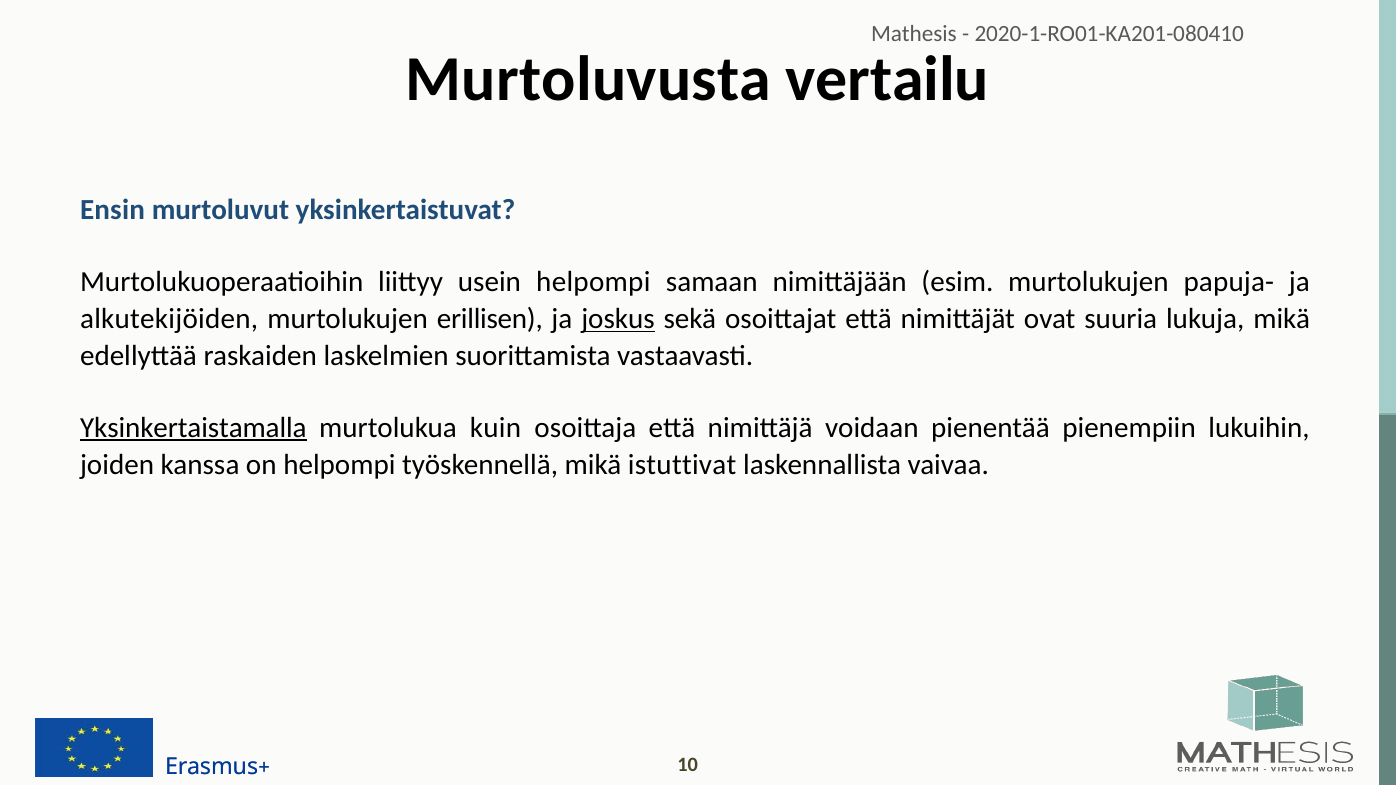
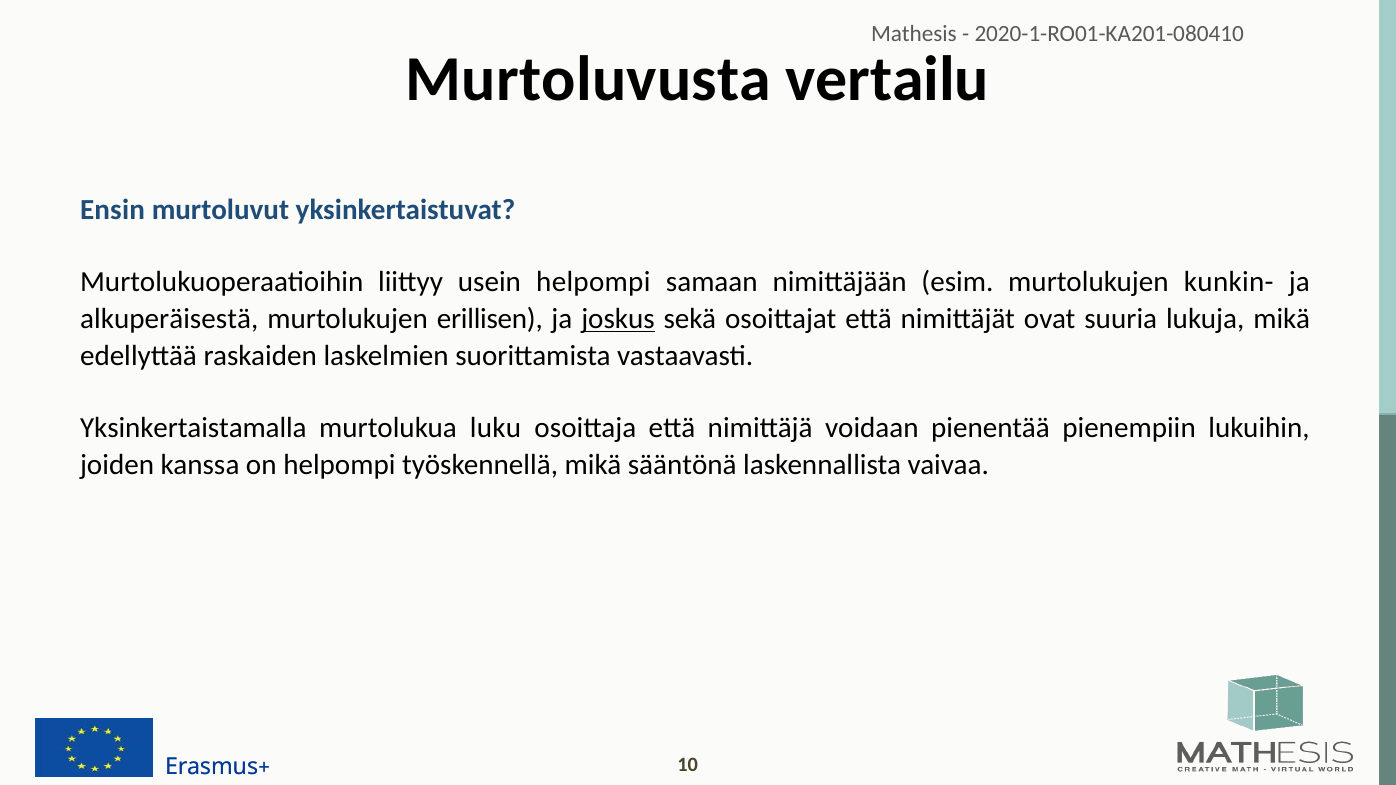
papuja-: papuja- -> kunkin- (1229, 282)
alkutekijöiden: alkutekijöiden -> alkuperäisestä (169, 319)
Yksinkertaistamalla underline: present -> none (193, 428)
kuin: kuin -> luku (495, 428)
istuttivat: istuttivat -> sääntönä (682, 465)
